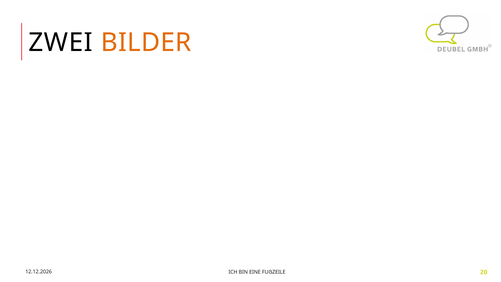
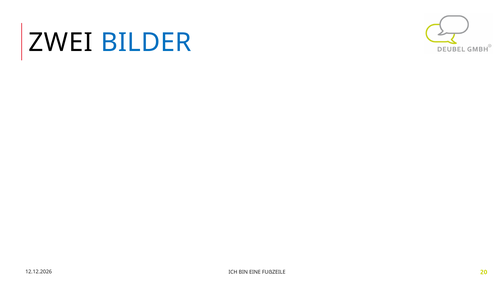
BILDER colour: orange -> blue (146, 43)
